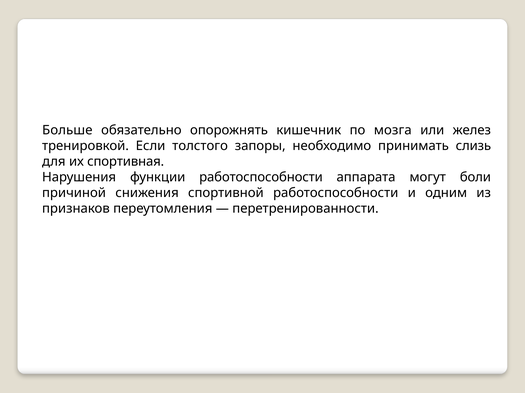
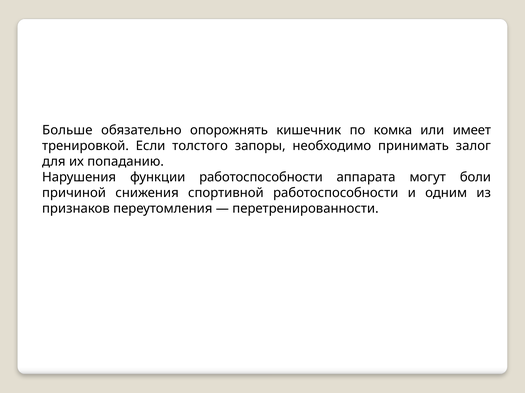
мозга: мозга -> комка (393, 130)
желез: желез -> имеет (472, 130)
слизь: слизь -> залог (473, 146)
спортивная: спортивная -> попаданию (126, 162)
